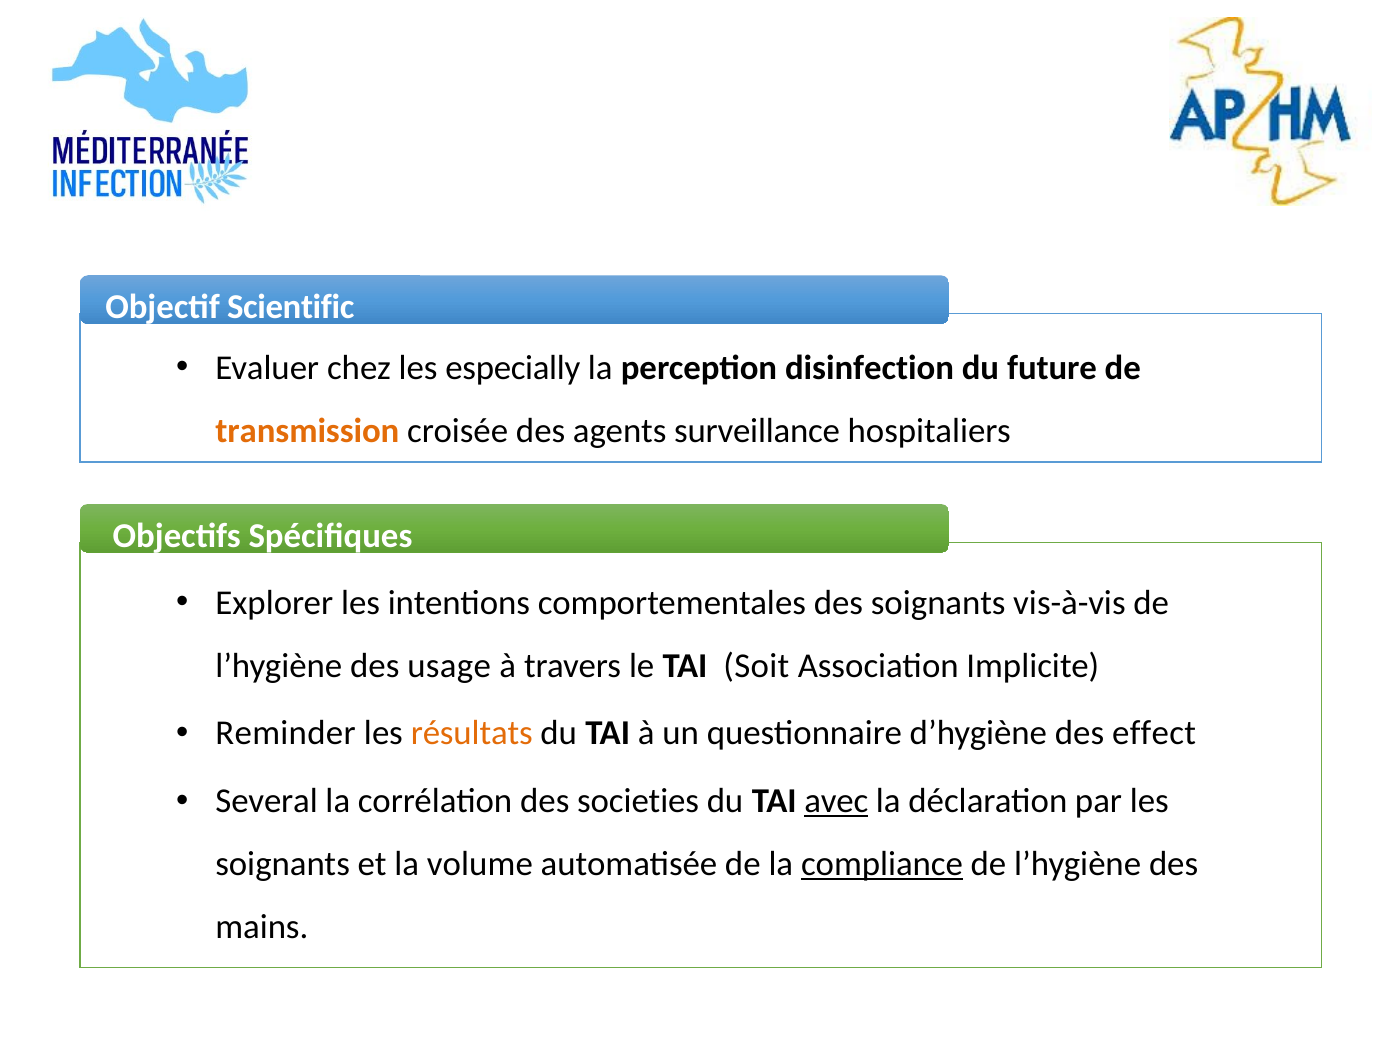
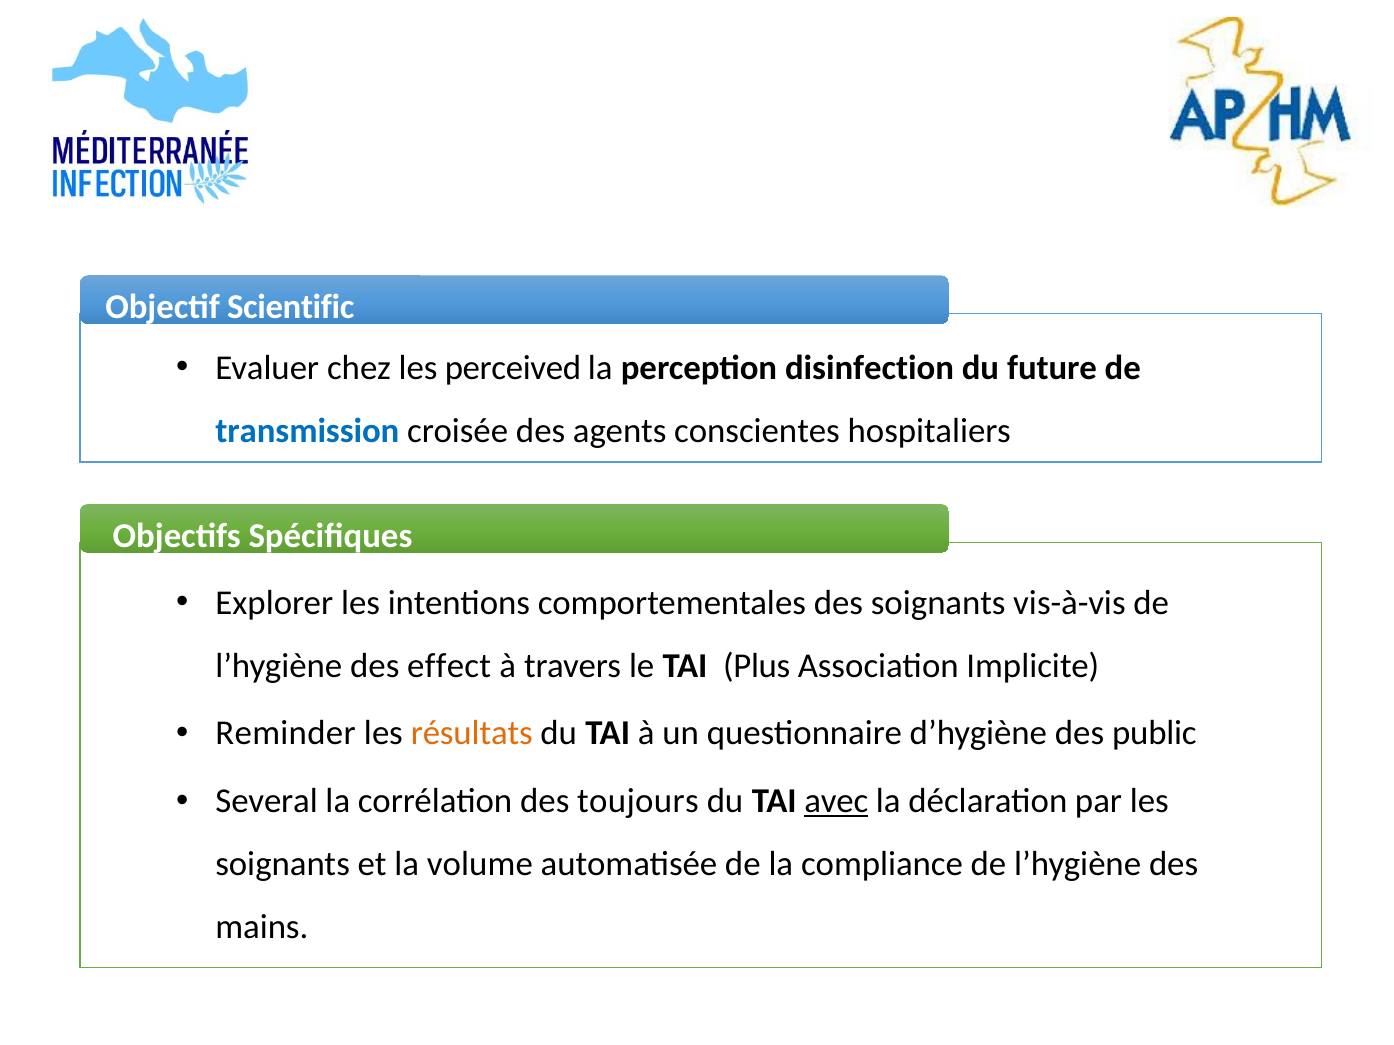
especially: especially -> perceived (513, 369)
transmission colour: orange -> blue (307, 431)
surveillance: surveillance -> conscientes (757, 431)
usage: usage -> effect (449, 666)
Soit: Soit -> Plus (757, 666)
effect: effect -> public (1154, 734)
societies: societies -> toujours (638, 802)
compliance underline: present -> none (882, 865)
